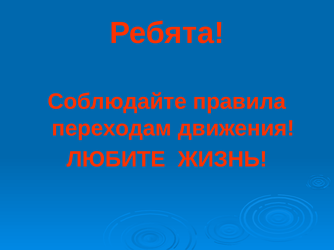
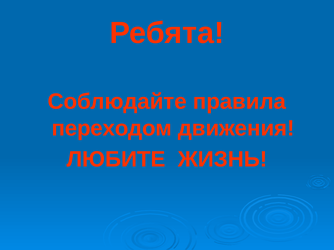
переходам: переходам -> переходом (112, 128)
